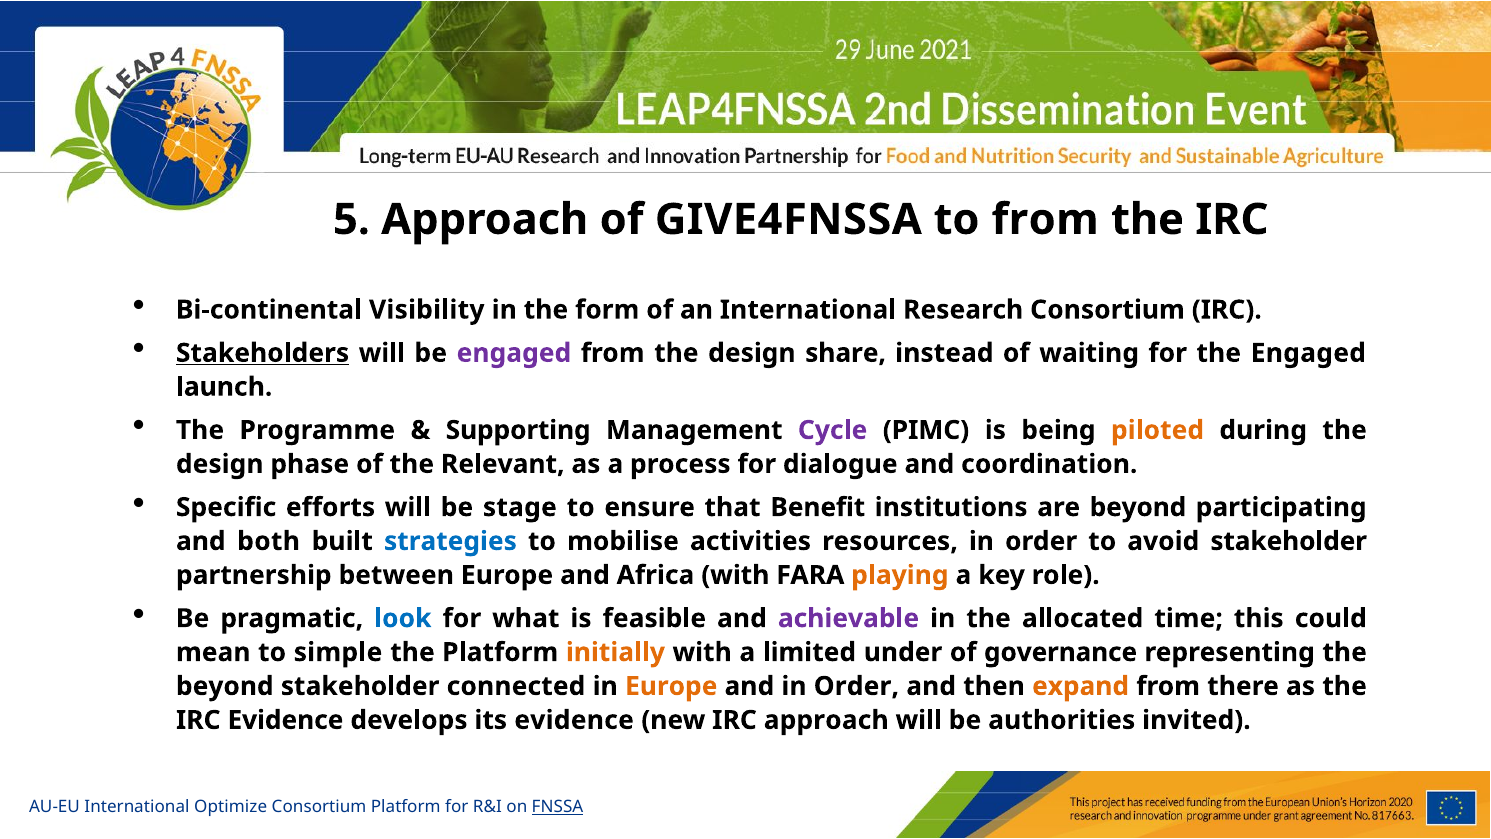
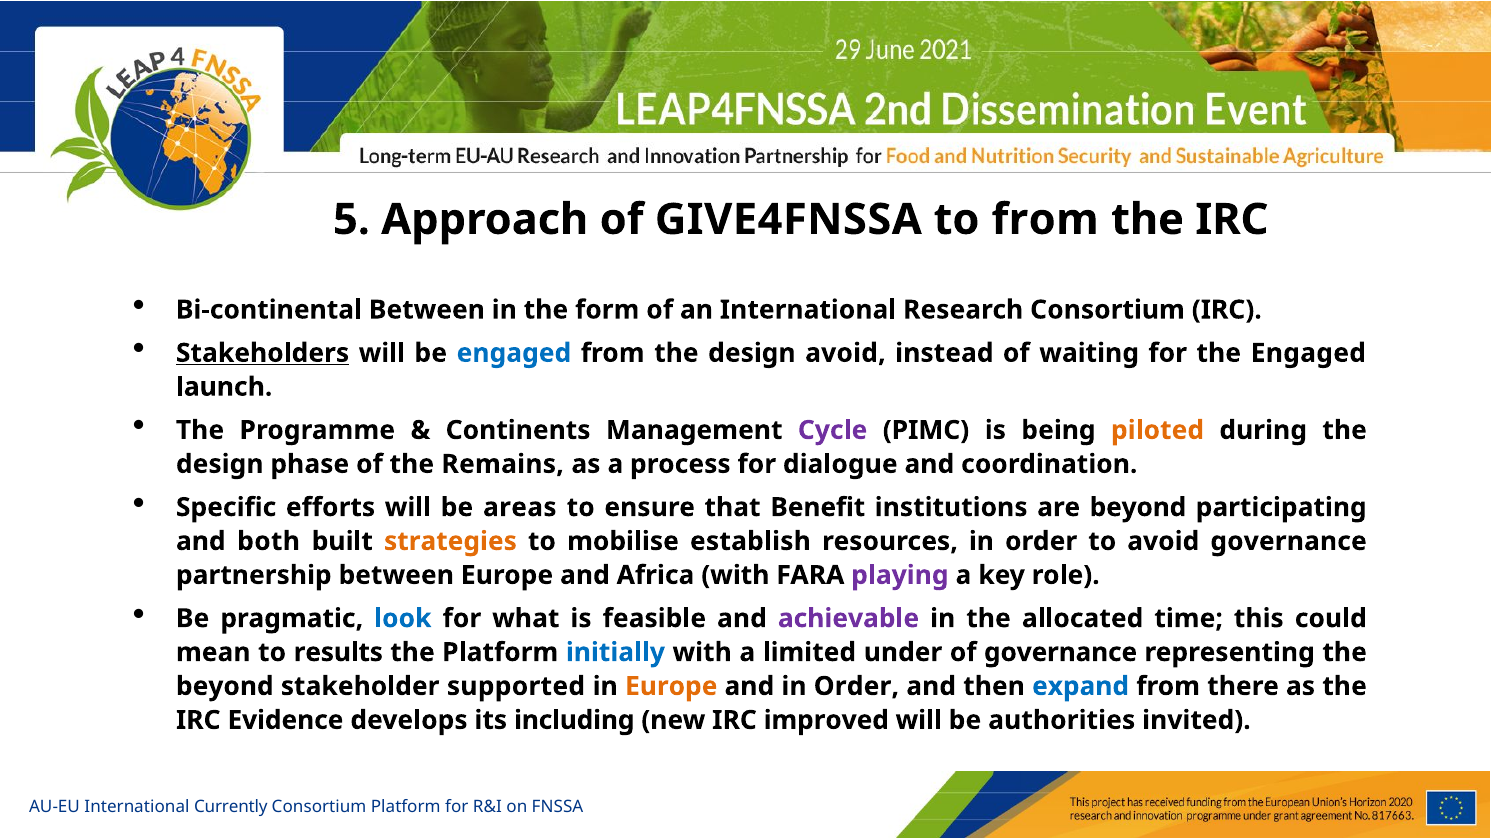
Bi-continental Visibility: Visibility -> Between (427, 310)
engaged colour: purple -> blue (514, 353)
design share: share -> avoid (845, 353)
Supporting: Supporting -> Continents (518, 430)
Relevant: Relevant -> Remains (503, 464)
stage: stage -> areas (520, 507)
strategies colour: blue -> orange (450, 541)
activities: activities -> establish (750, 541)
avoid stakeholder: stakeholder -> governance (1289, 541)
playing colour: orange -> purple (900, 575)
simple: simple -> results (338, 652)
initially colour: orange -> blue (615, 652)
connected: connected -> supported (516, 686)
expand colour: orange -> blue (1081, 686)
its evidence: evidence -> including (574, 720)
IRC approach: approach -> improved (826, 720)
Optimize: Optimize -> Currently (231, 807)
FNSSA underline: present -> none (558, 807)
